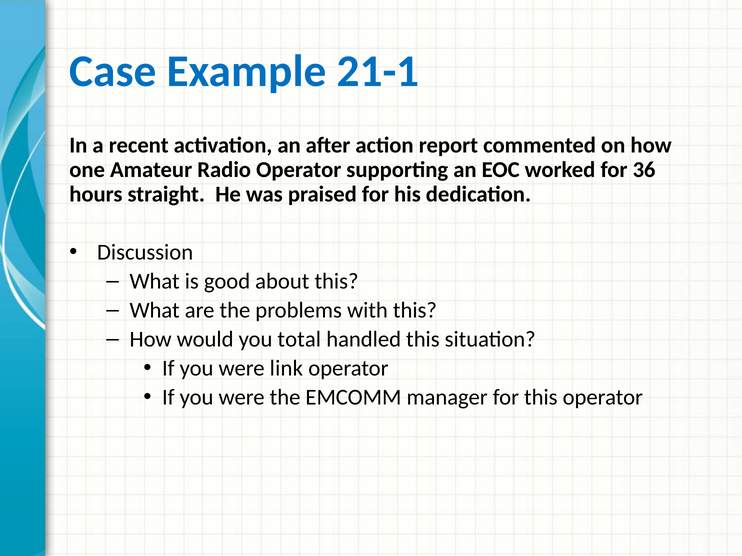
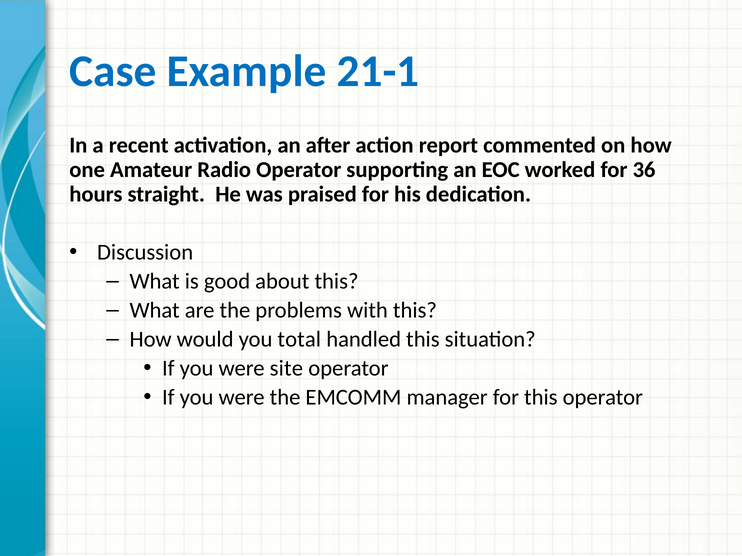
link: link -> site (286, 369)
